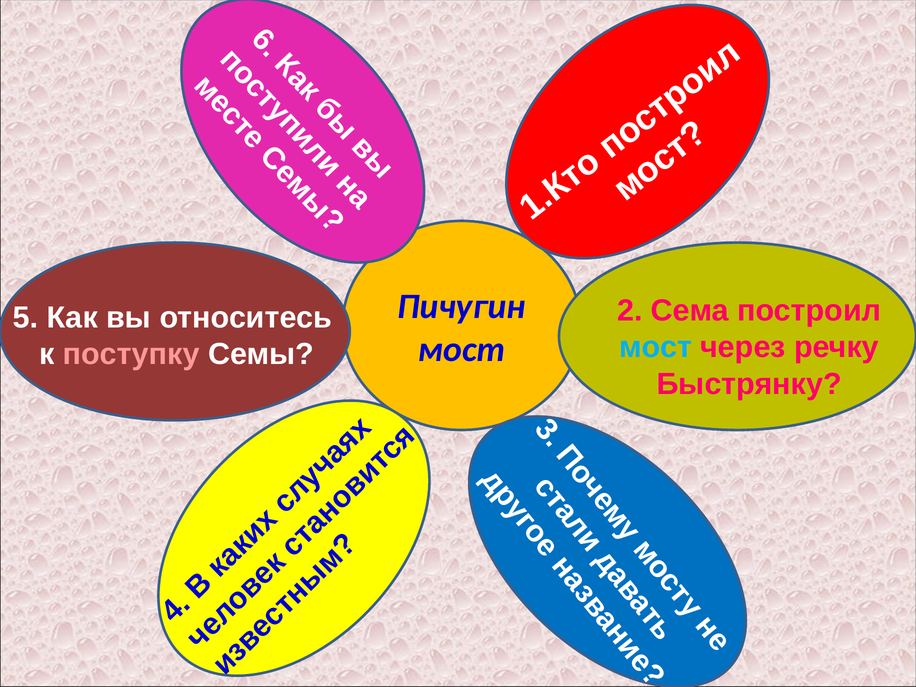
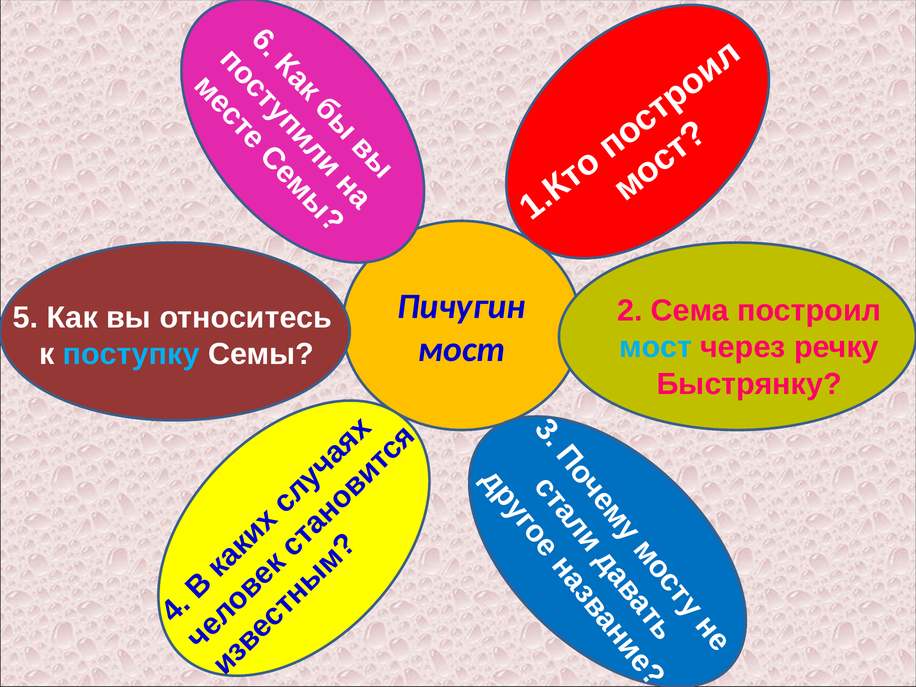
поступку colour: pink -> light blue (131, 354)
